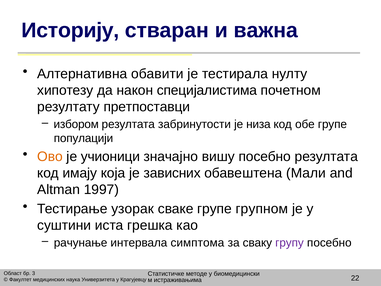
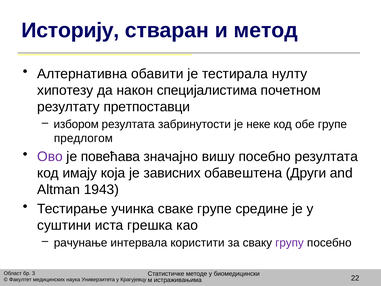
важна: важна -> метод (266, 30)
низа: низа -> неке (258, 124)
популацији: популацији -> предлогом (83, 138)
Ово colour: orange -> purple (50, 156)
учионици: учионици -> повећава (110, 156)
Мали: Мали -> Други (306, 173)
1997: 1997 -> 1943 (101, 189)
узорак: узорак -> учинка (133, 209)
групном: групном -> средине (262, 209)
симптома: симптома -> користити (197, 242)
